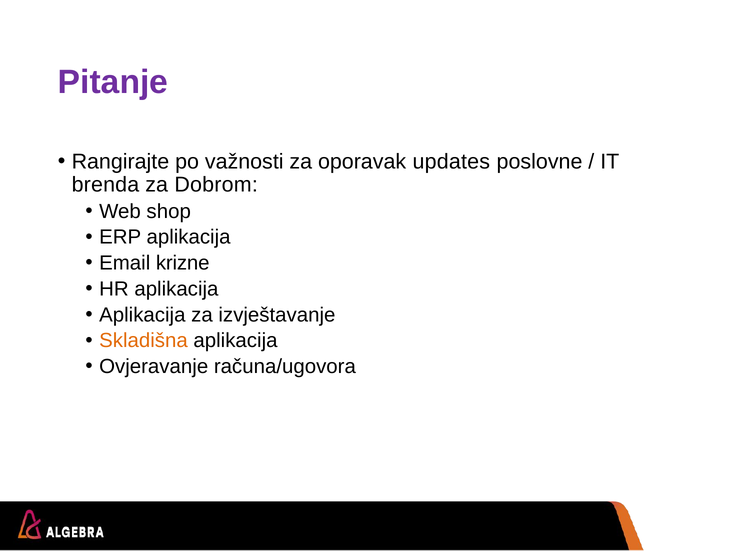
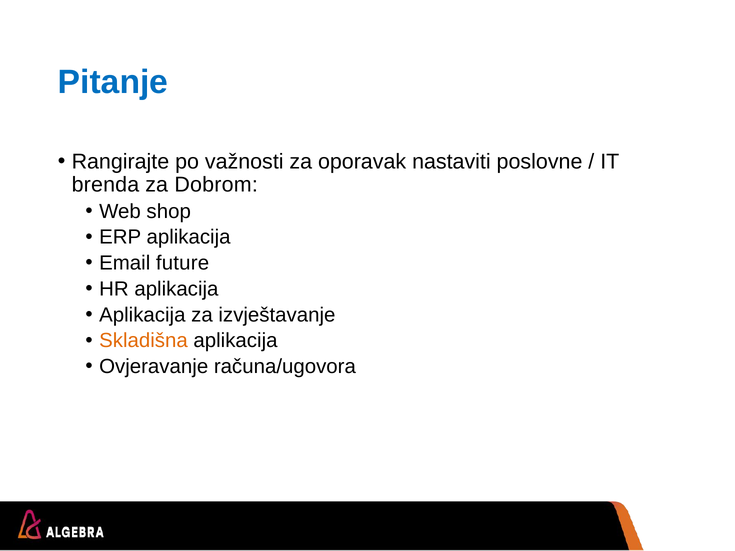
Pitanje colour: purple -> blue (113, 82)
updates: updates -> nastaviti (451, 162)
krizne: krizne -> future (183, 263)
